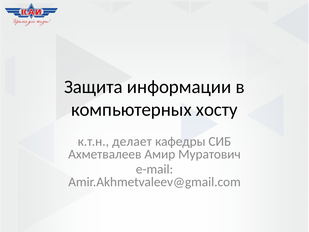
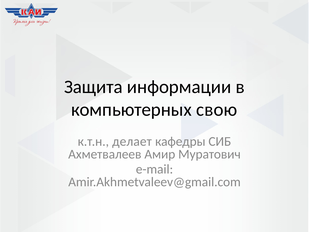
хосту: хосту -> свою (217, 110)
